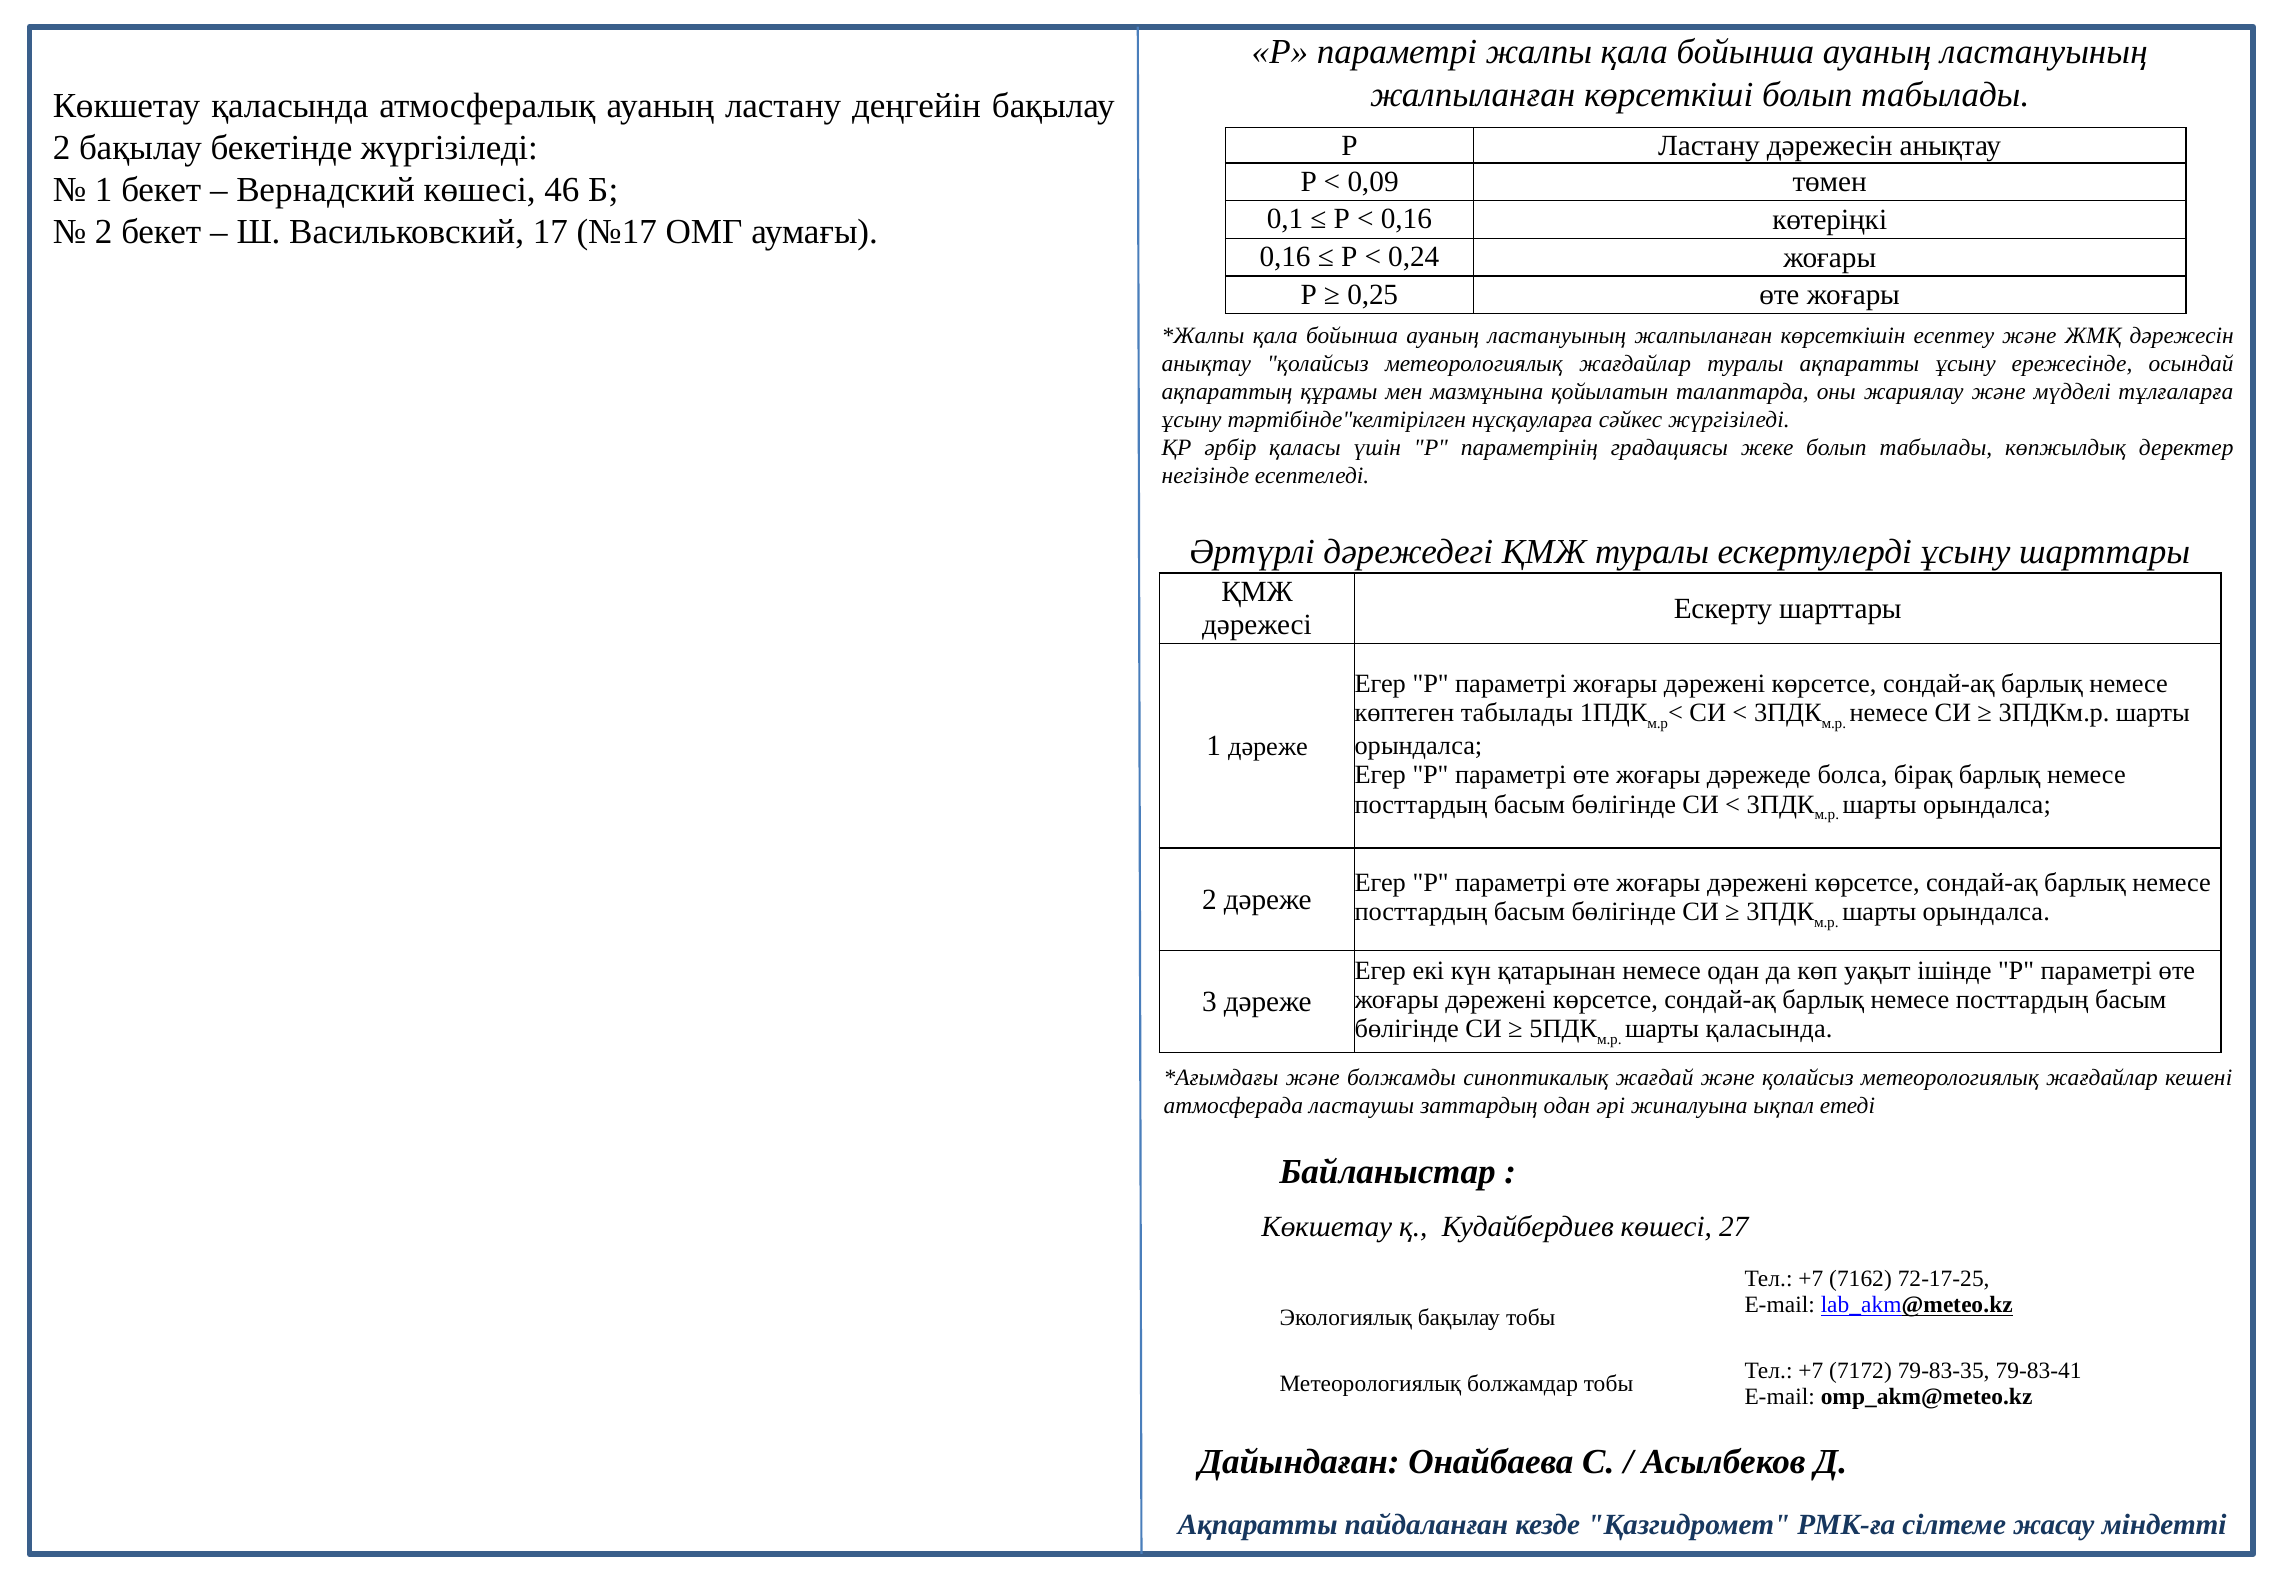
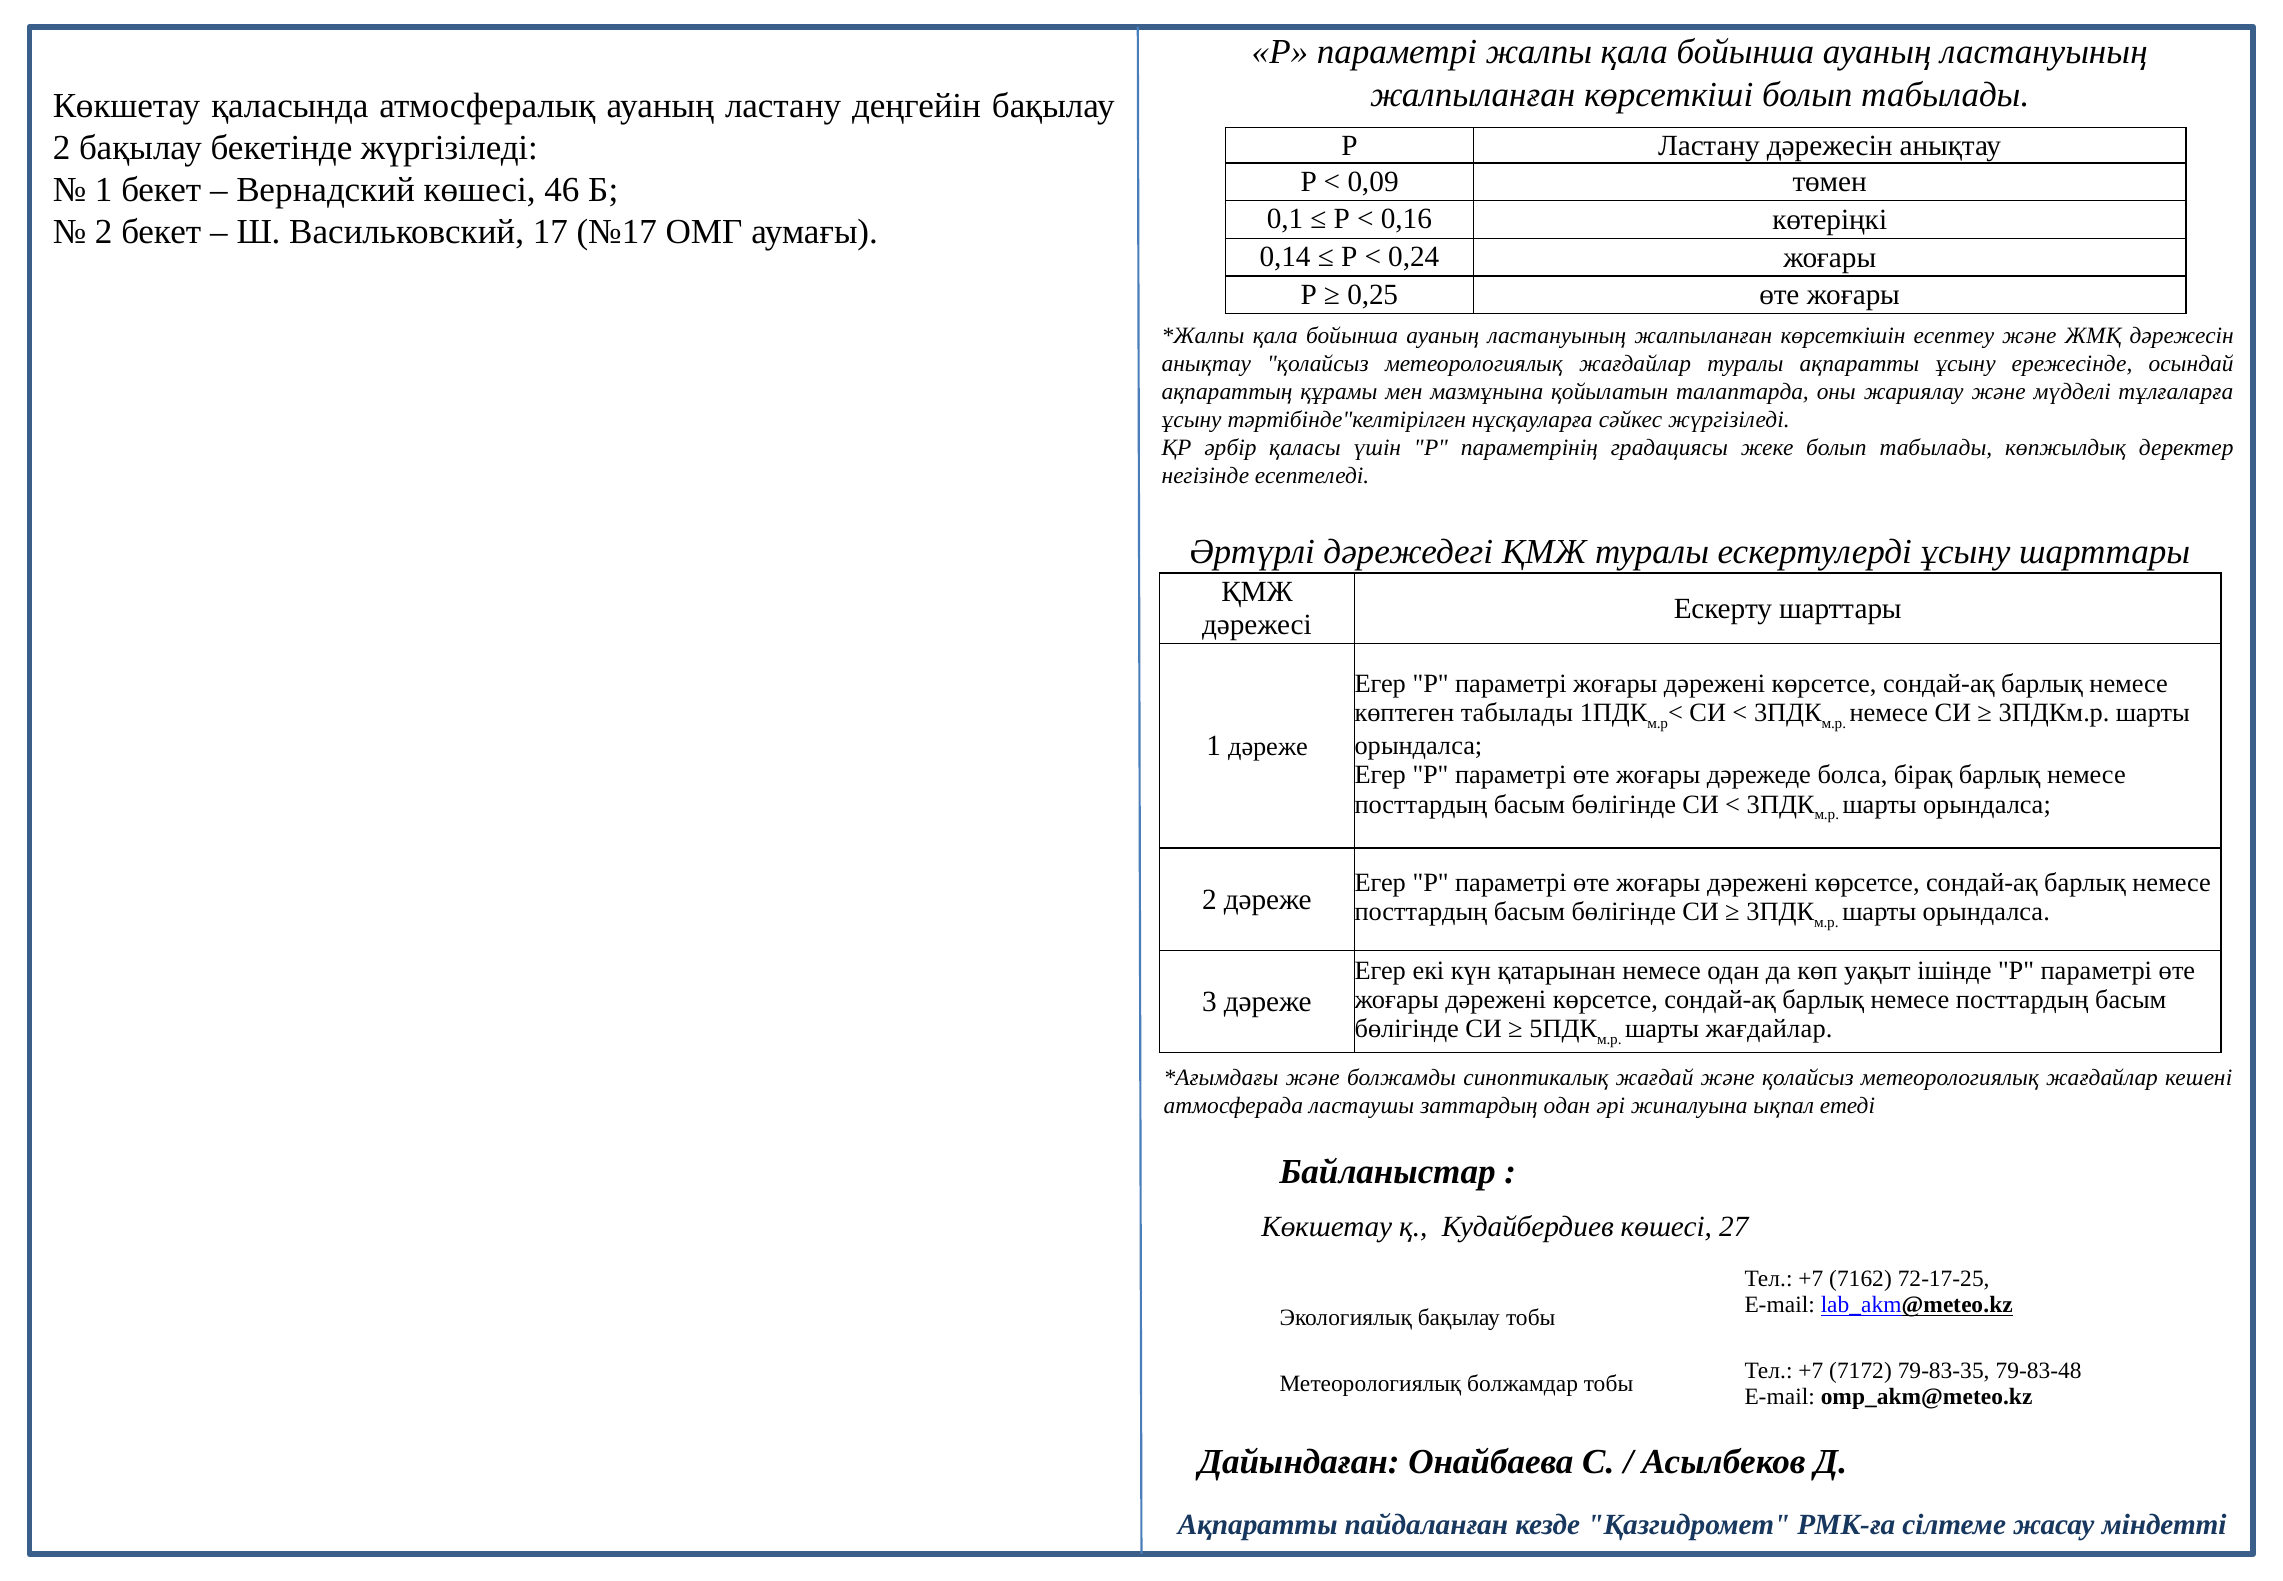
0,16: 0,16 -> 0,14 (1285, 257)
шарты қаласында: қаласында -> жағдайлар (1769, 1029)
79-83-41: 79-83-41 -> 79-83-48 (2039, 1370)
